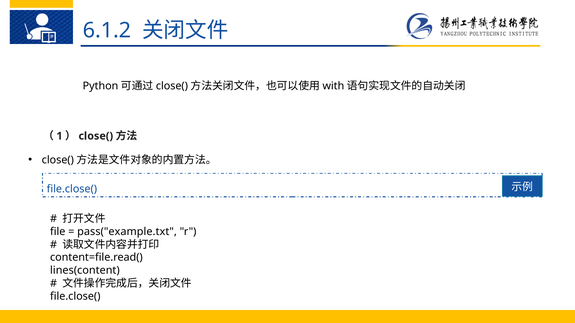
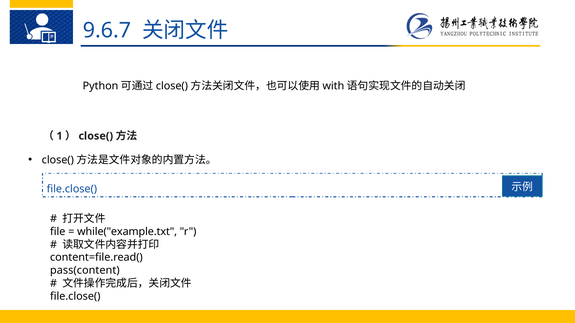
6.1.2: 6.1.2 -> 9.6.7 (107, 30)
pass("example.txt: pass("example.txt -> while("example.txt (127, 232)
lines(content: lines(content -> pass(content (85, 271)
